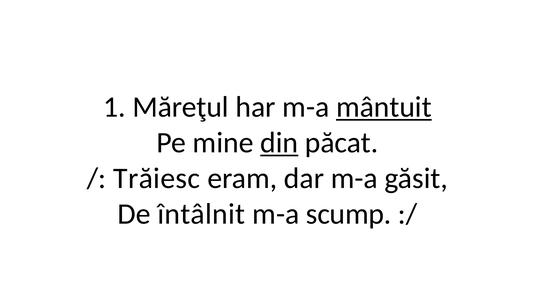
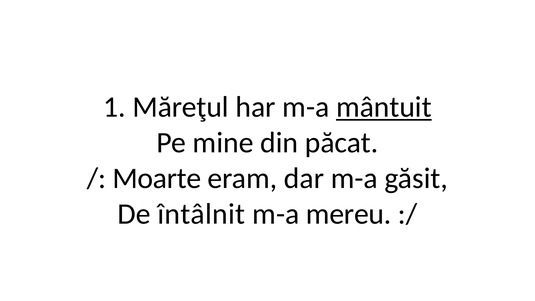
din underline: present -> none (279, 143)
Trăiesc: Trăiesc -> Moarte (157, 178)
scump: scump -> mereu (349, 214)
